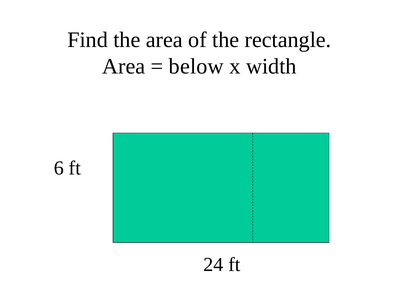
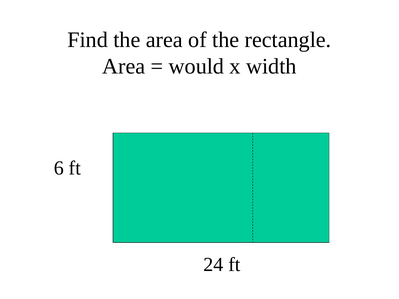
below: below -> would (196, 66)
